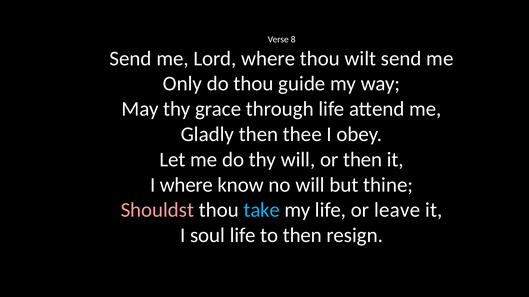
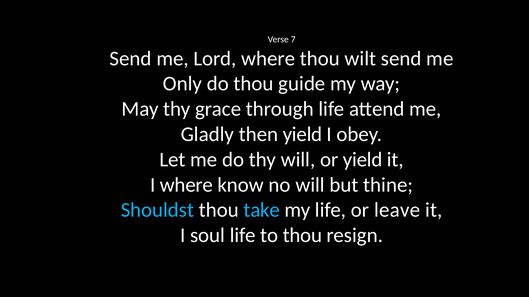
8: 8 -> 7 (293, 39)
then thee: thee -> yield (302, 135)
or then: then -> yield (363, 160)
Shouldst colour: pink -> light blue (157, 210)
to then: then -> thou (302, 236)
